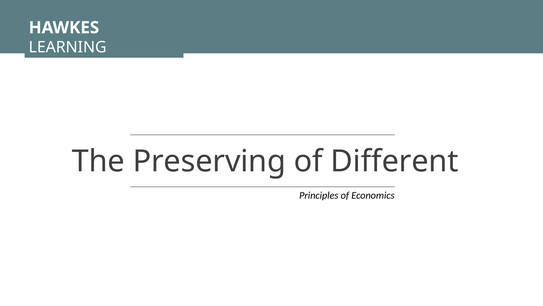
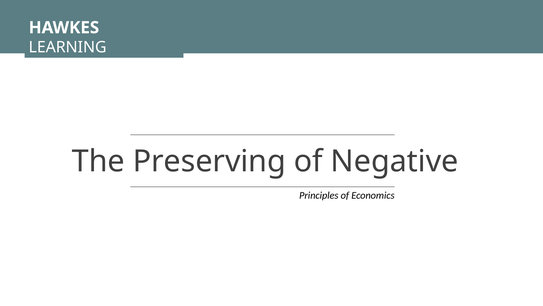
Different: Different -> Negative (395, 161)
